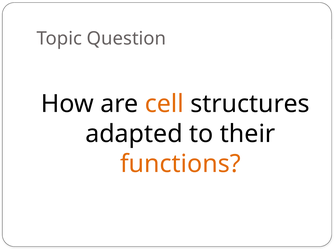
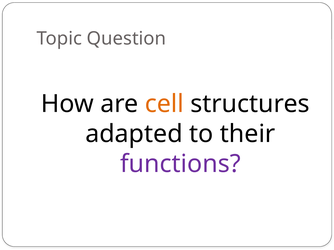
functions colour: orange -> purple (180, 164)
